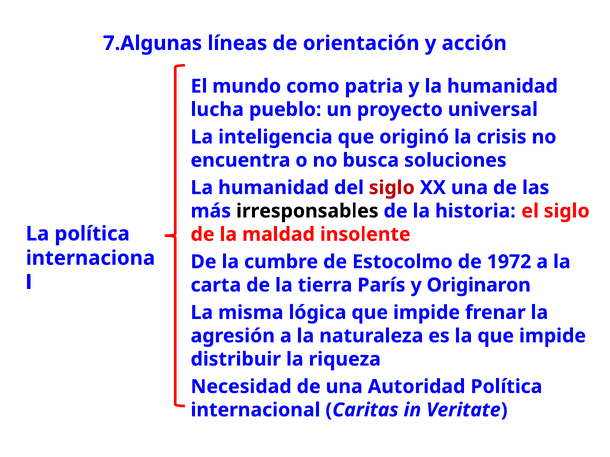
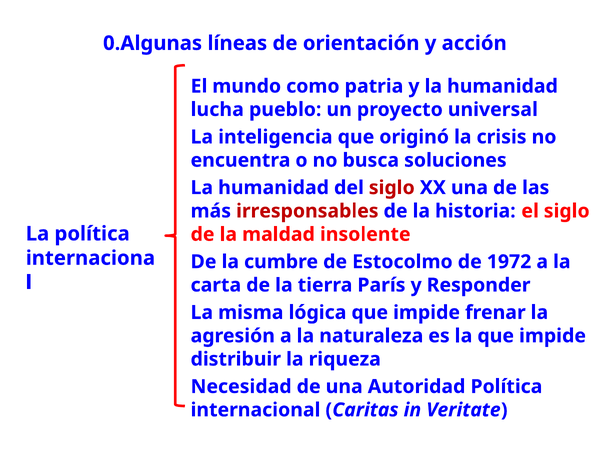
7.Algunas: 7.Algunas -> 0.Algunas (153, 43)
irresponsables colour: black -> red (307, 211)
Originaron: Originaron -> Responder (479, 285)
